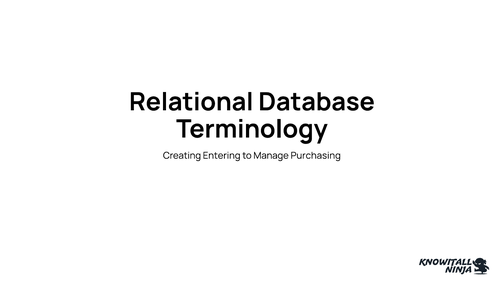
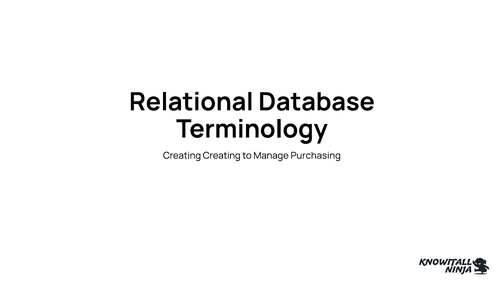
Creating Entering: Entering -> Creating (222, 156)
